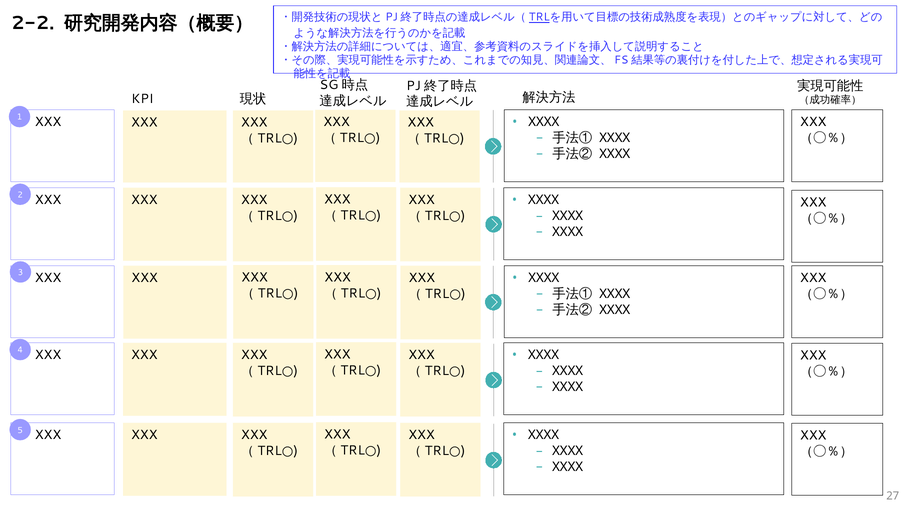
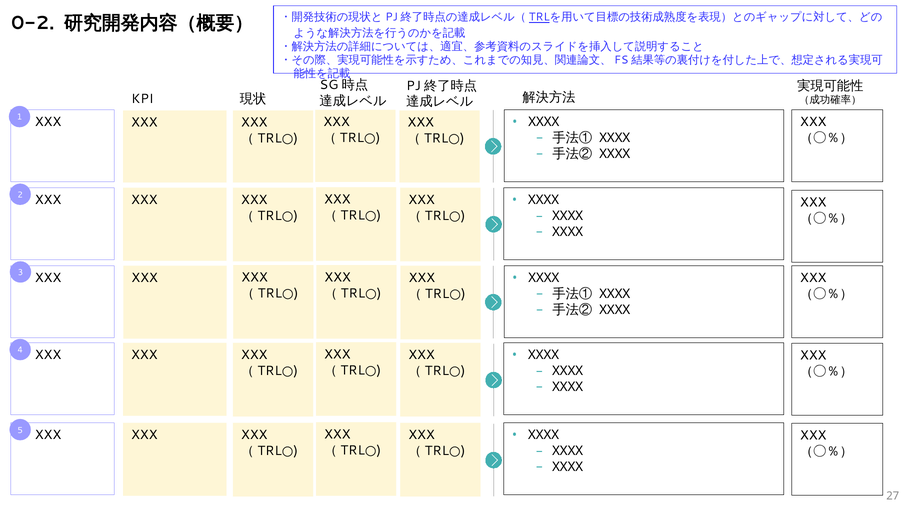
2-2: 2-2 -> 0-2 (33, 23)
